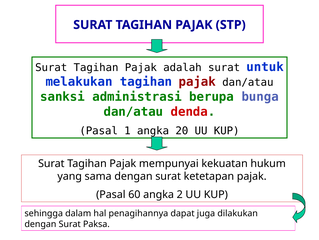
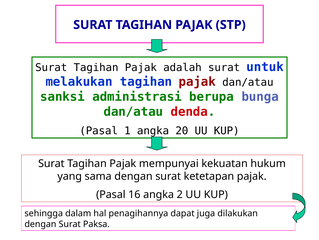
60: 60 -> 16 (134, 194)
